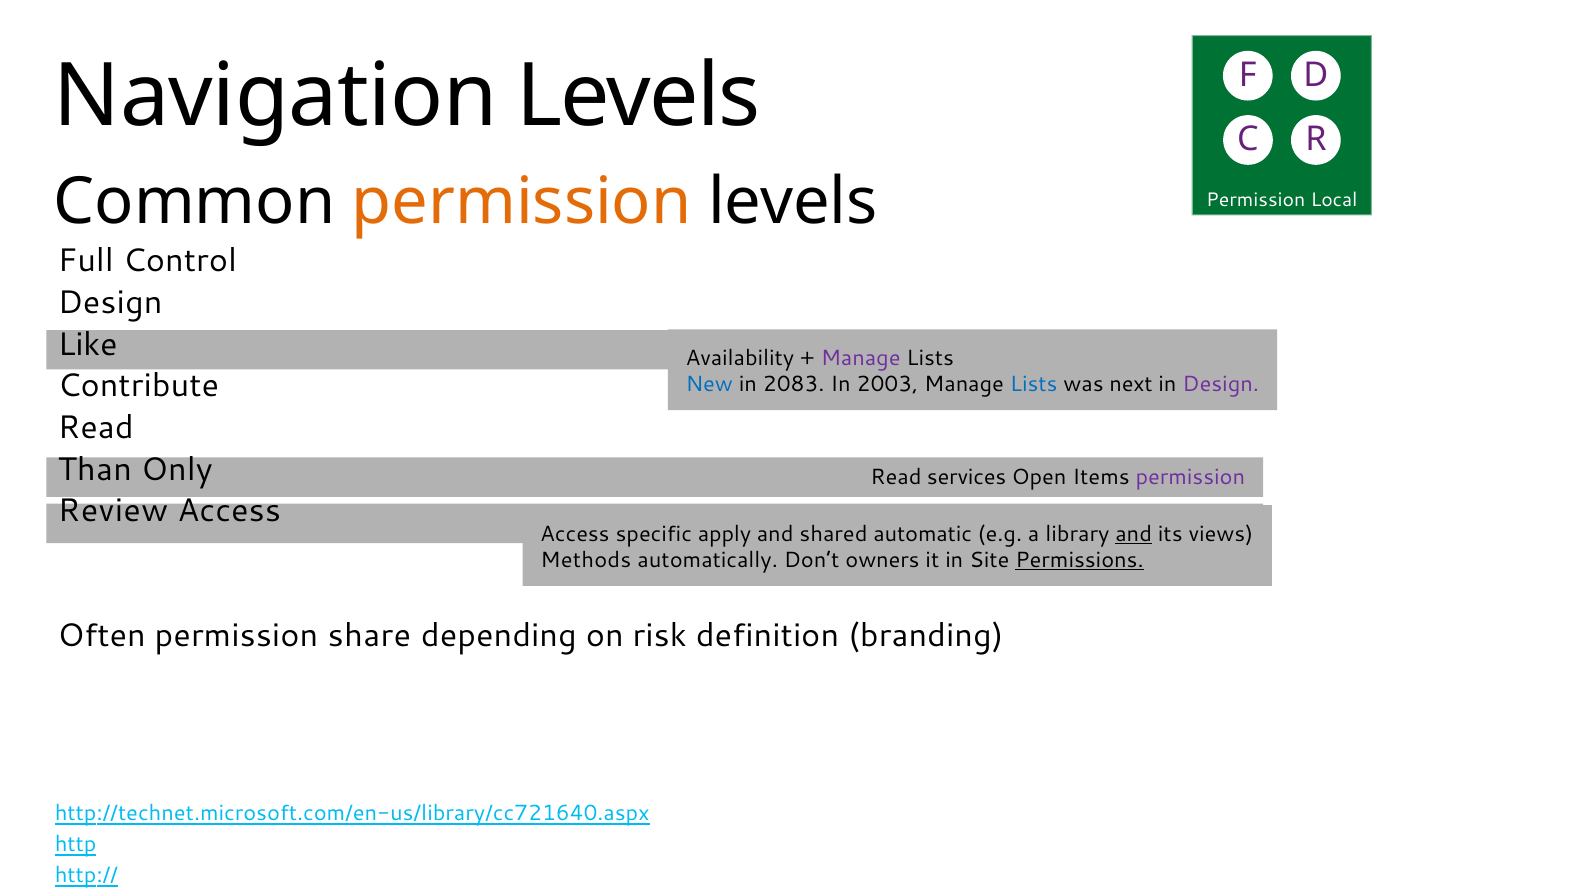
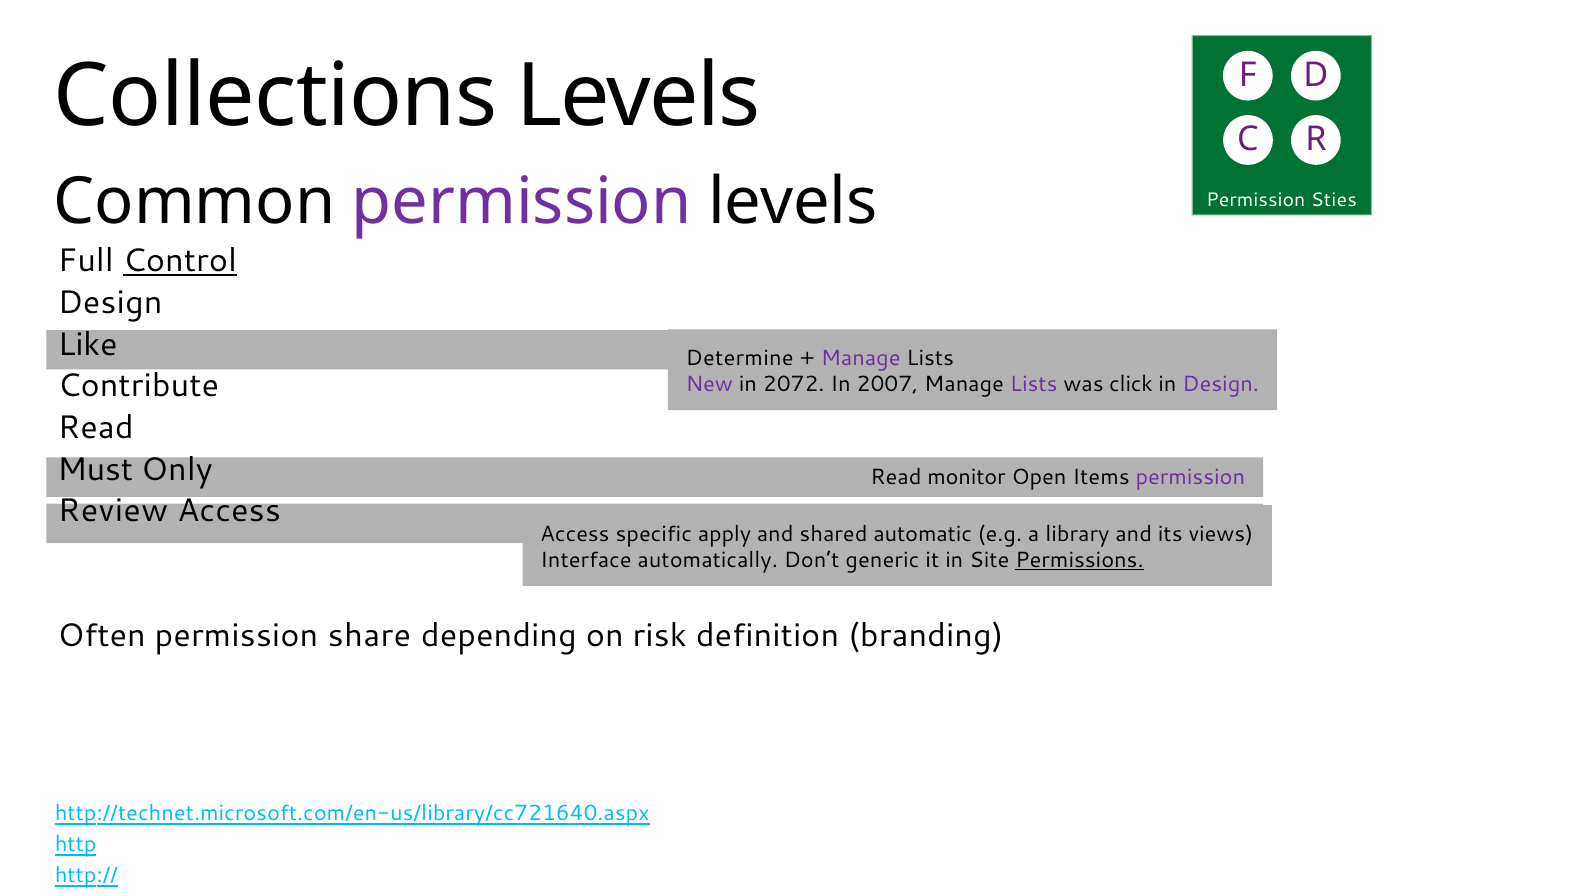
Navigation: Navigation -> Collections (276, 96)
permission colour: orange -> purple (522, 202)
Local: Local -> Sties (1334, 200)
Control underline: none -> present (180, 261)
Availability: Availability -> Determine (740, 358)
New colour: blue -> purple (709, 384)
2083: 2083 -> 2072 (794, 384)
2003: 2003 -> 2007 (887, 384)
Lists colour: blue -> purple (1034, 384)
next: next -> click (1131, 384)
Than: Than -> Must (95, 469)
services: services -> monitor (967, 477)
and underline: present -> none (1134, 534)
Methods: Methods -> Interface (586, 560)
owners: owners -> generic (882, 560)
